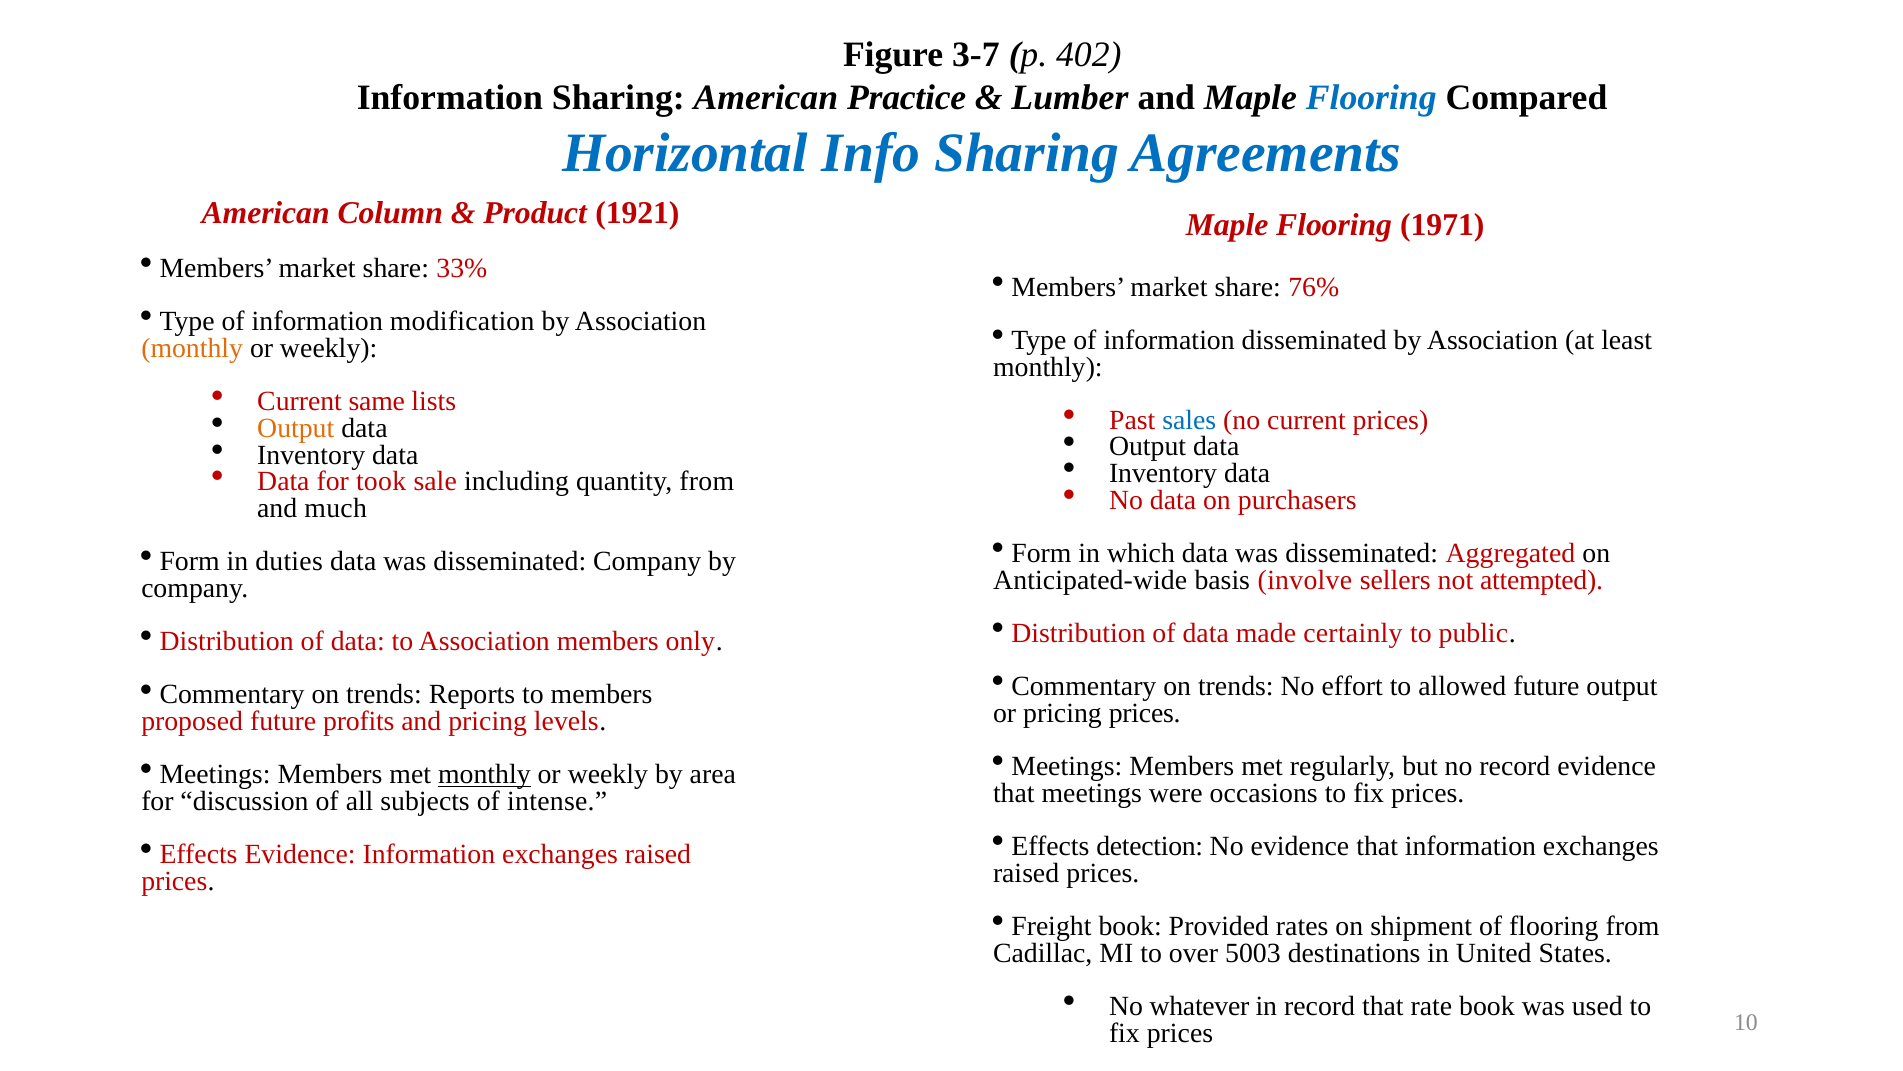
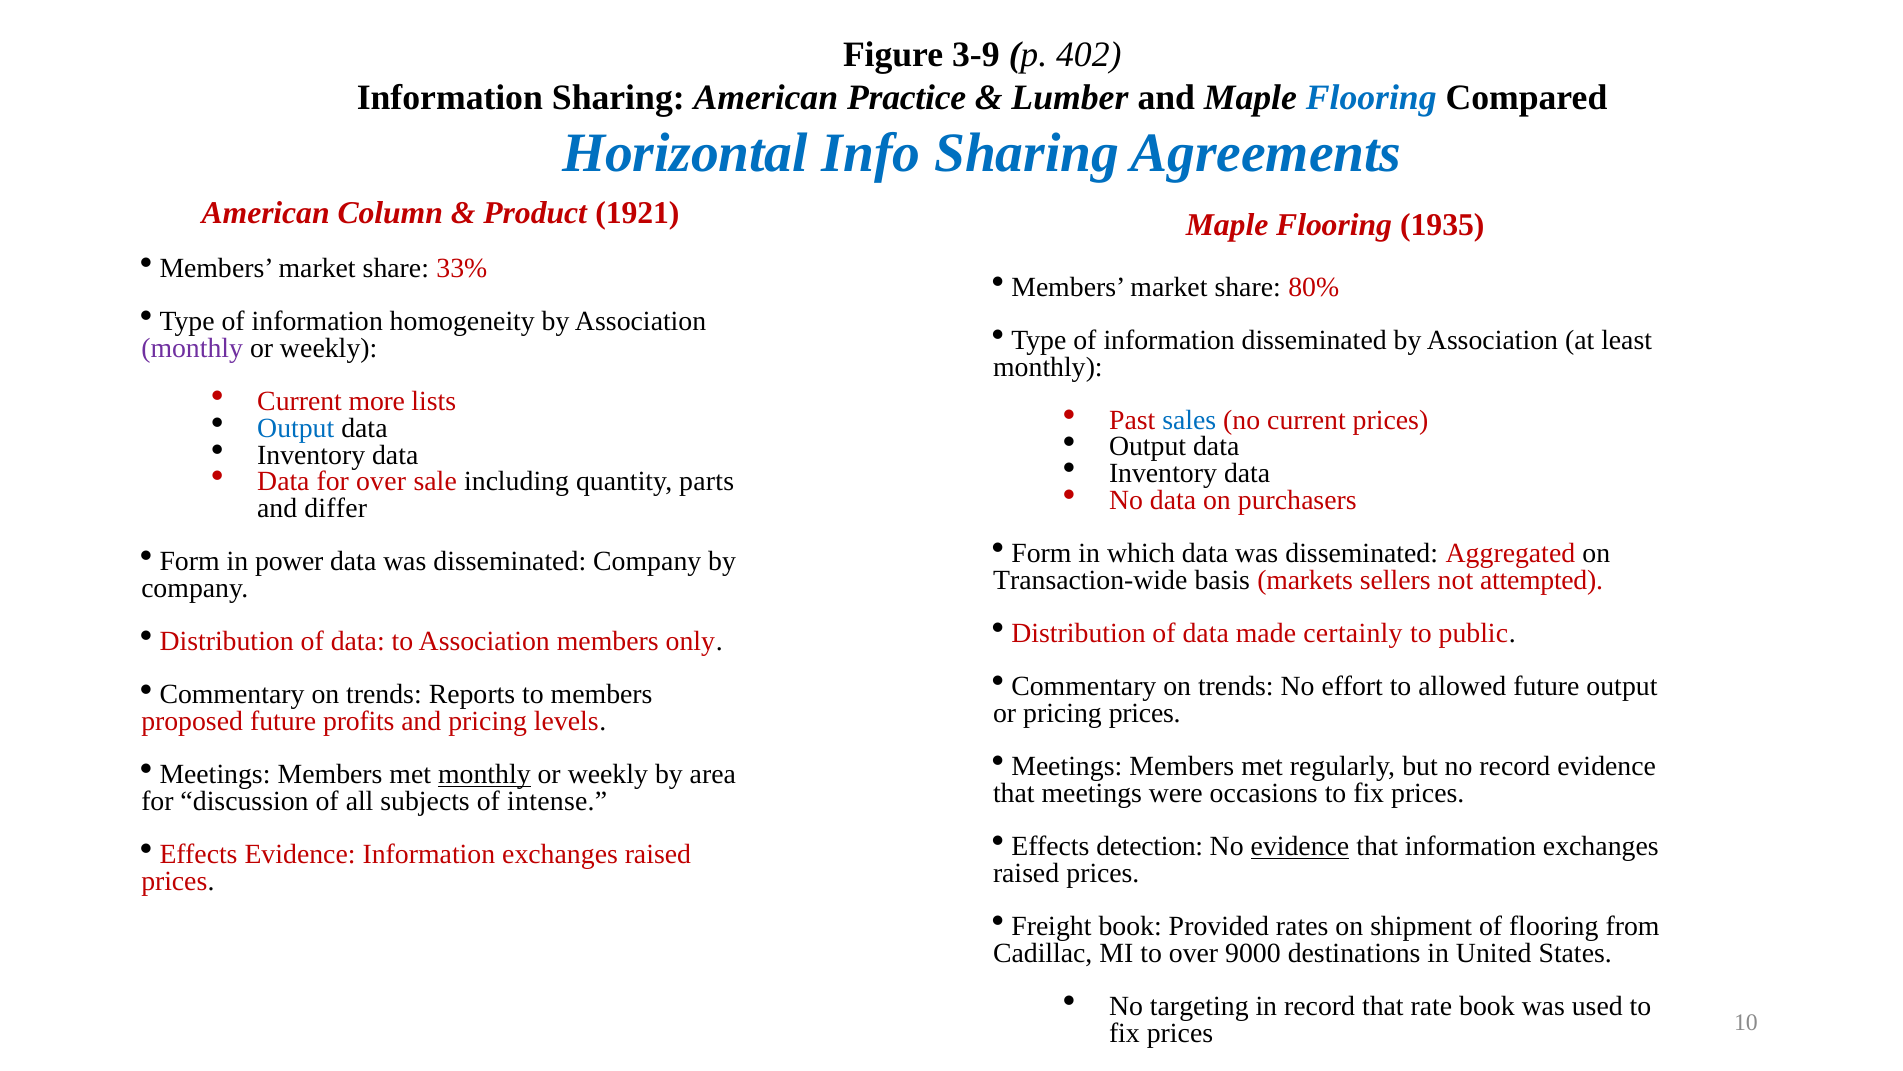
3-7: 3-7 -> 3-9 (976, 55)
1971: 1971 -> 1935 (1442, 224)
76%: 76% -> 80% (1314, 287)
modification: modification -> homogeneity (462, 321)
monthly colour: orange -> purple (192, 348)
same: same -> more (377, 401)
Output colour: orange -> blue (296, 428)
for took: took -> over (381, 481)
quantity from: from -> parts (707, 481)
much: much -> differ (336, 508)
duties: duties -> power (289, 561)
Anticipated-wide: Anticipated-wide -> Transaction-wide (1090, 580)
involve: involve -> markets (1305, 580)
evidence underline: none -> present (1300, 846)
5003: 5003 -> 9000 (1253, 953)
whatever: whatever -> targeting (1199, 1006)
